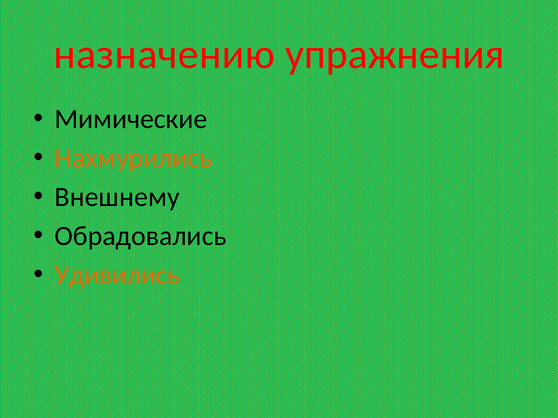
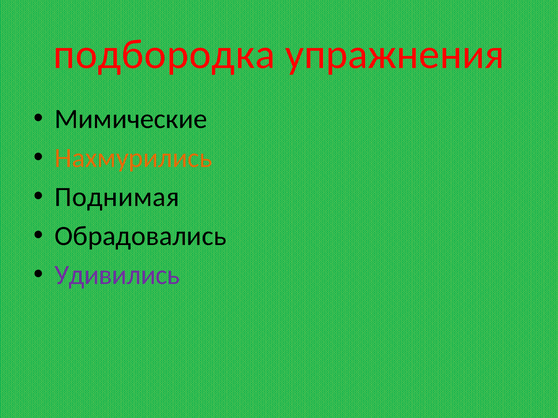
назначению: назначению -> подбородка (164, 55)
Внешнему: Внешнему -> Поднимая (117, 197)
Удивились colour: orange -> purple (117, 275)
